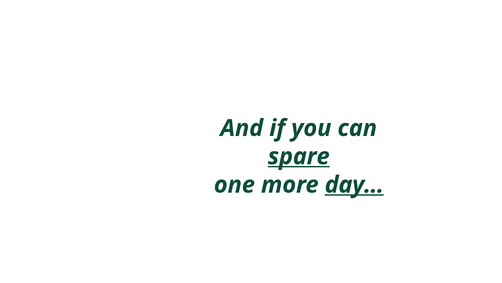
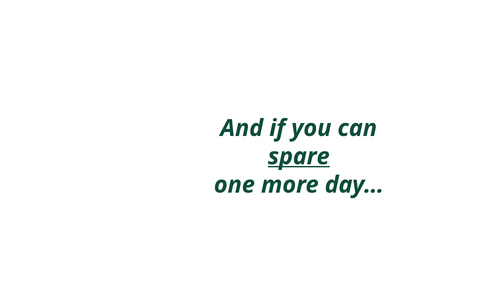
day… underline: present -> none (354, 184)
